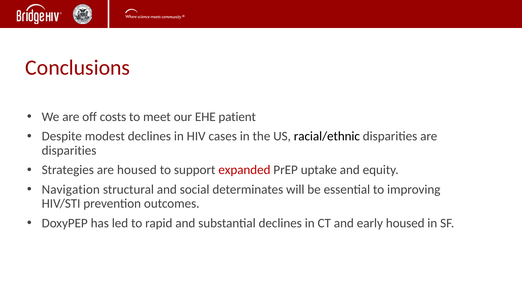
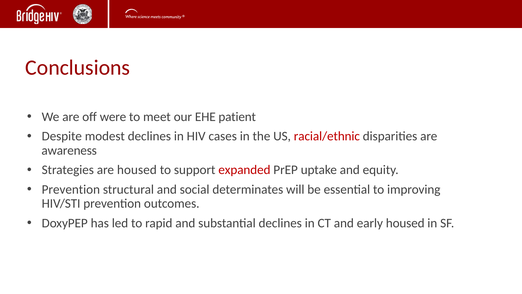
costs: costs -> were (113, 117)
racial/ethnic colour: black -> red (327, 136)
disparities: disparities -> awareness (69, 150)
Navigation: Navigation -> Prevention (71, 189)
